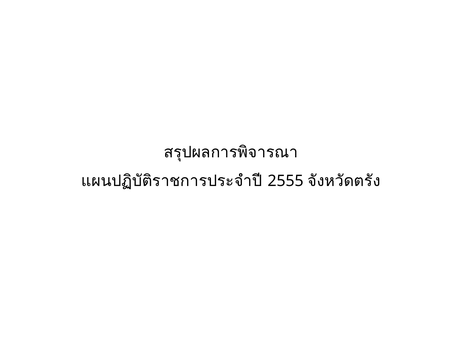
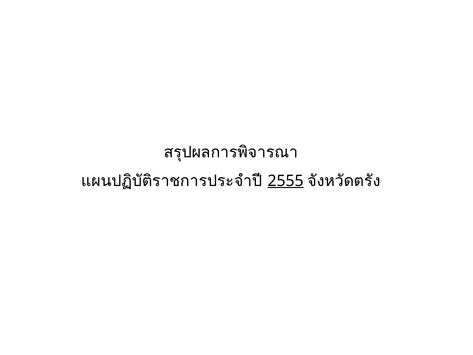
2555 underline: none -> present (286, 181)
